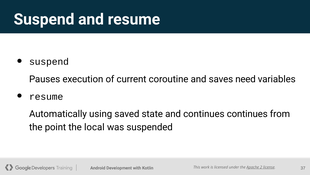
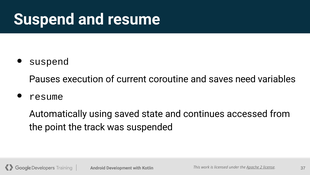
continues continues: continues -> accessed (247, 114)
local: local -> track (94, 127)
